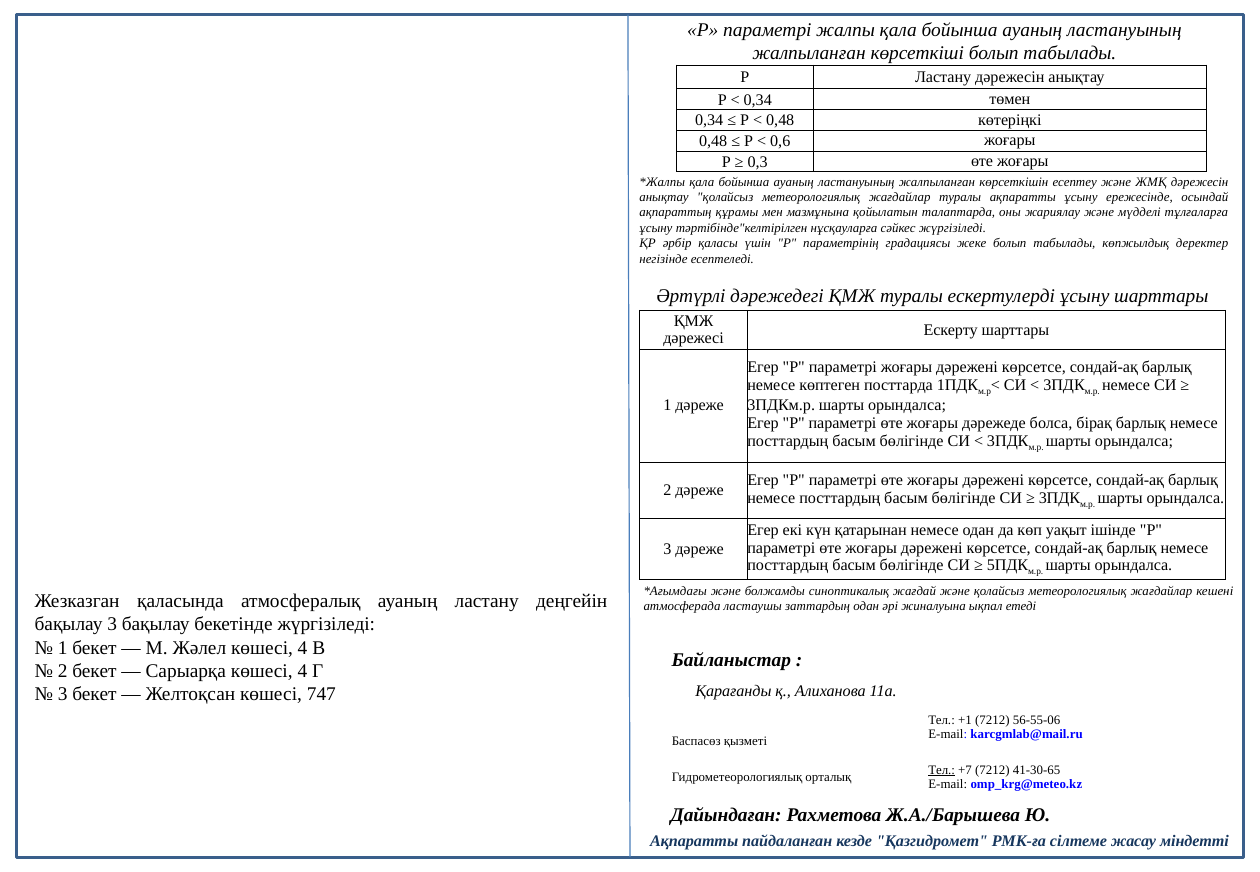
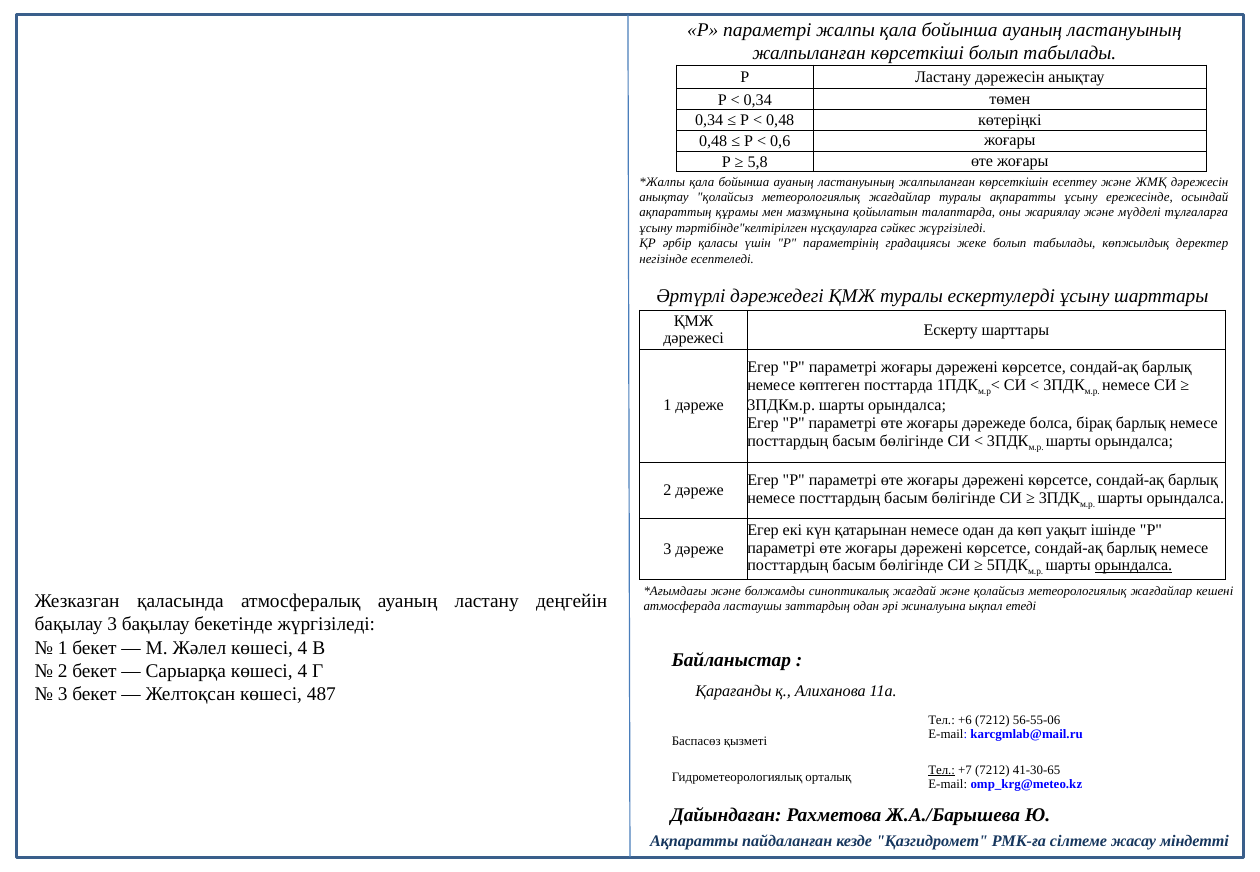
0,3: 0,3 -> 5,8 (758, 162)
орындалса underline: none -> present (1133, 566)
747: 747 -> 487 (321, 694)
+1: +1 -> +6 (965, 720)
